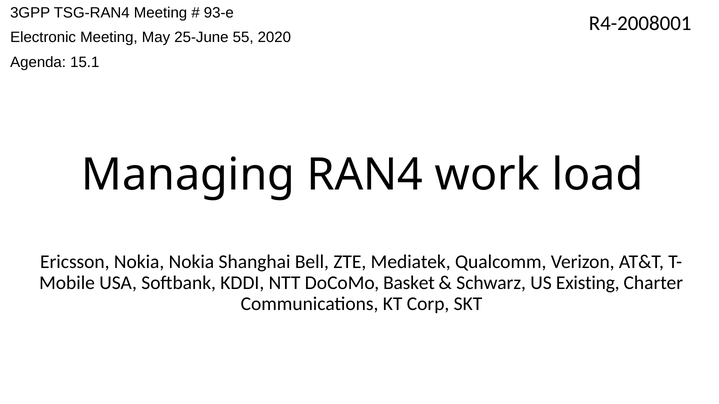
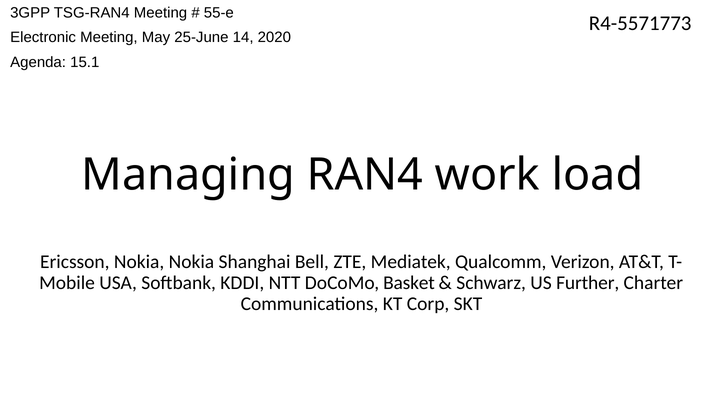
93-e: 93-e -> 55-e (219, 13)
R4-2008001: R4-2008001 -> R4-5571773 (640, 23)
55: 55 -> 14 (243, 37)
Existing: Existing -> Further (588, 283)
